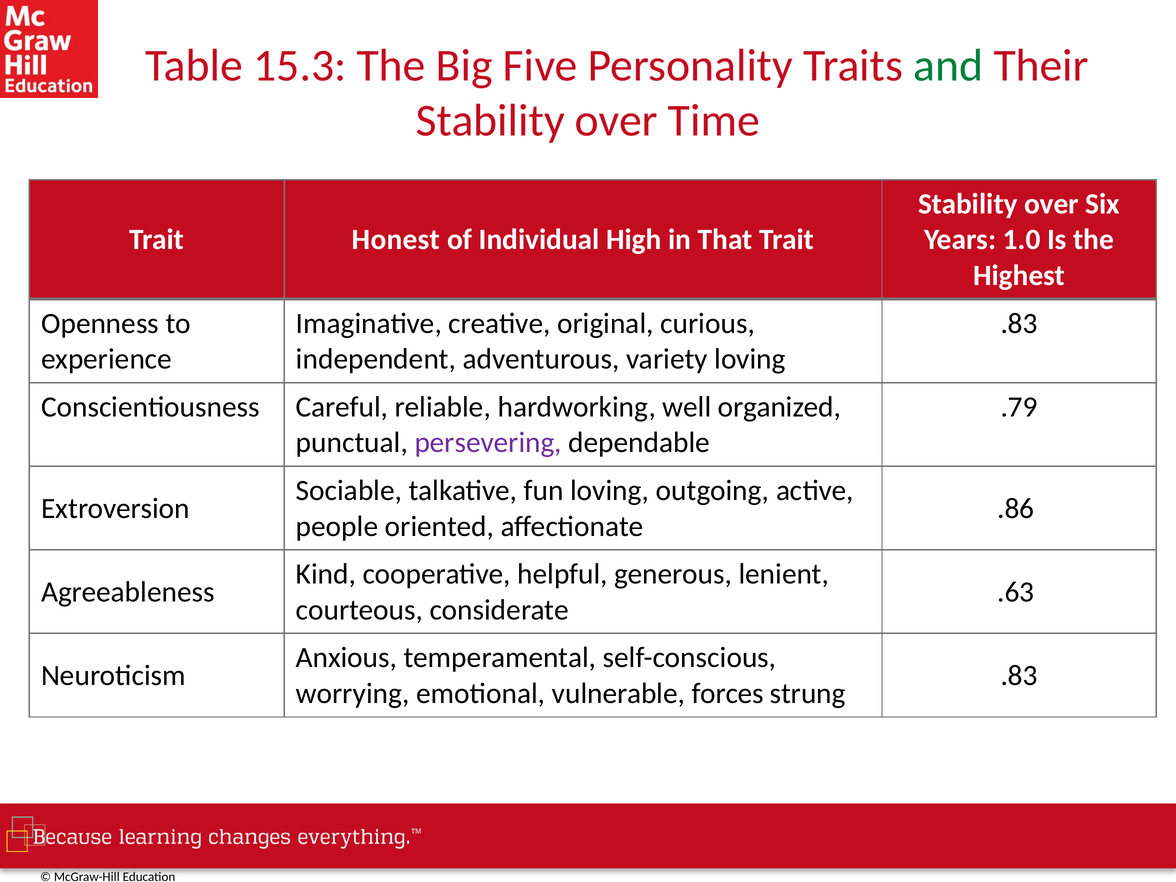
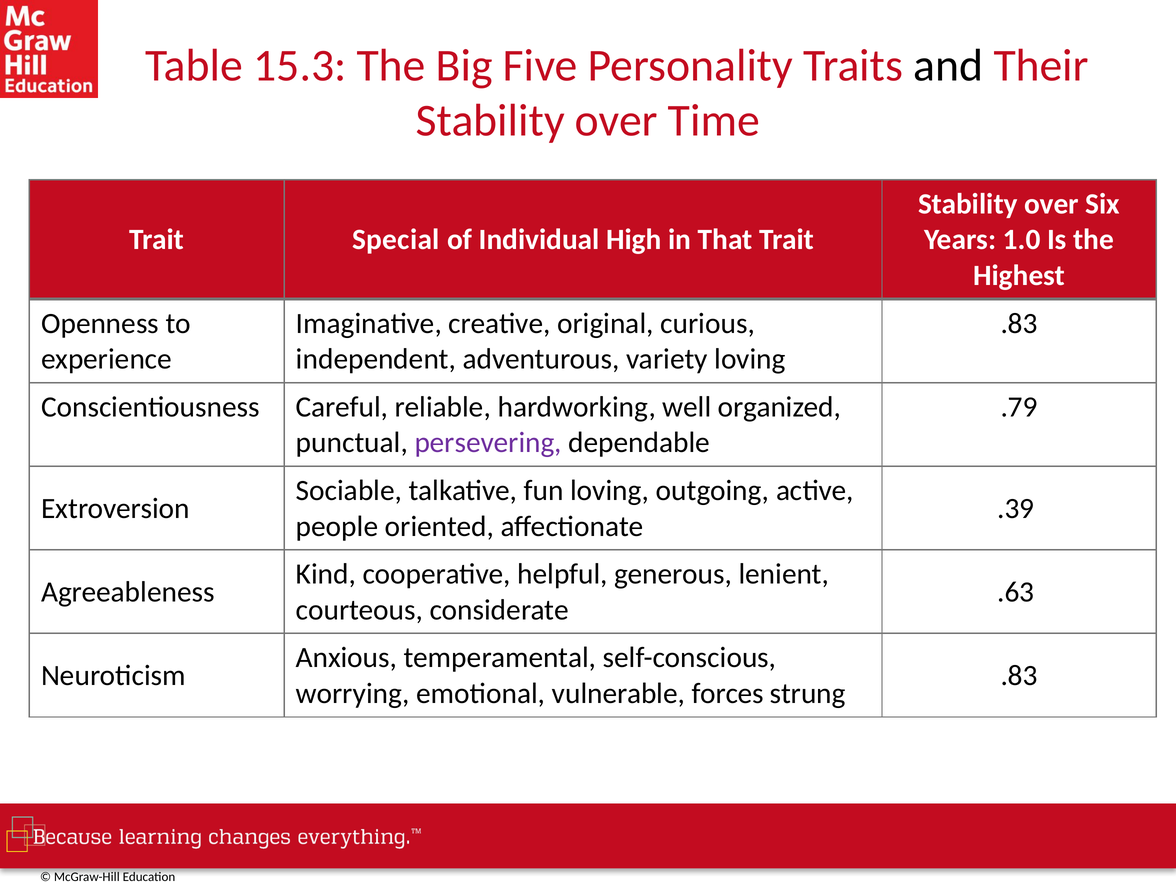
and colour: green -> black (948, 66)
Honest: Honest -> Special (396, 240)
.86: .86 -> .39 (1016, 508)
